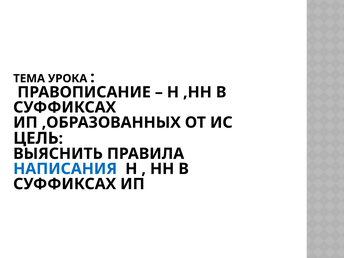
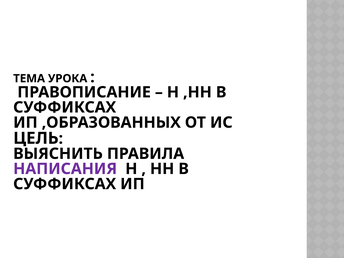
НАПИСАНИЯ colour: blue -> purple (65, 169)
